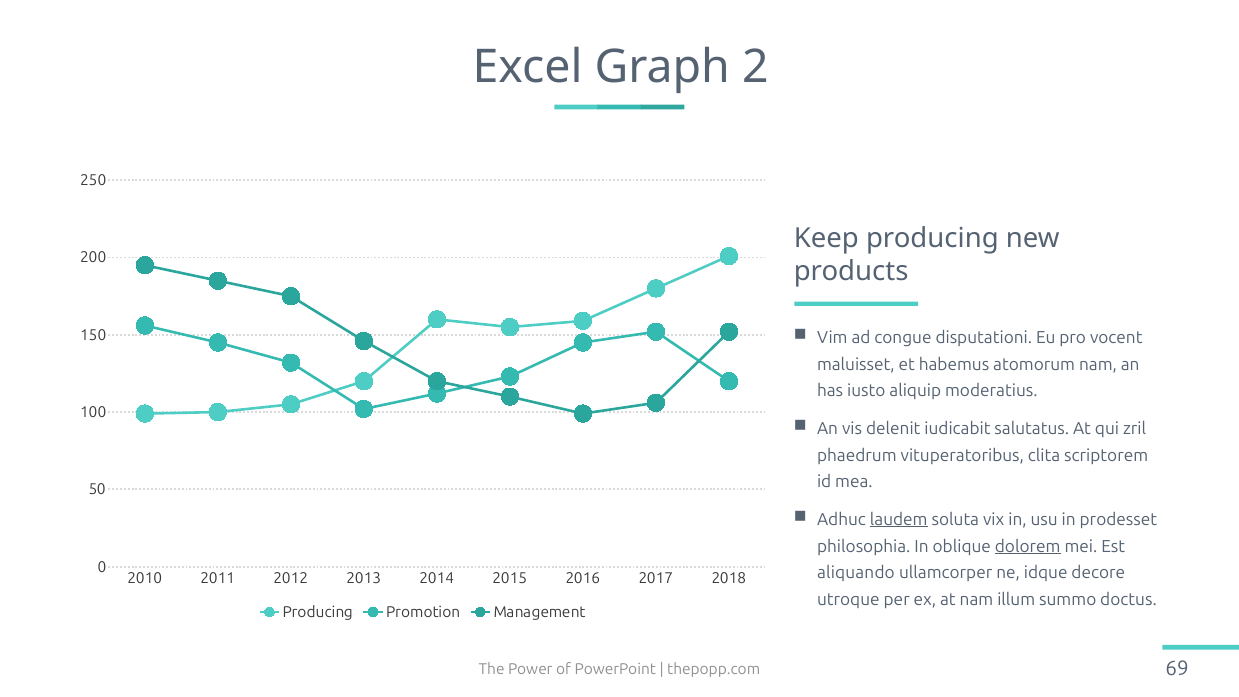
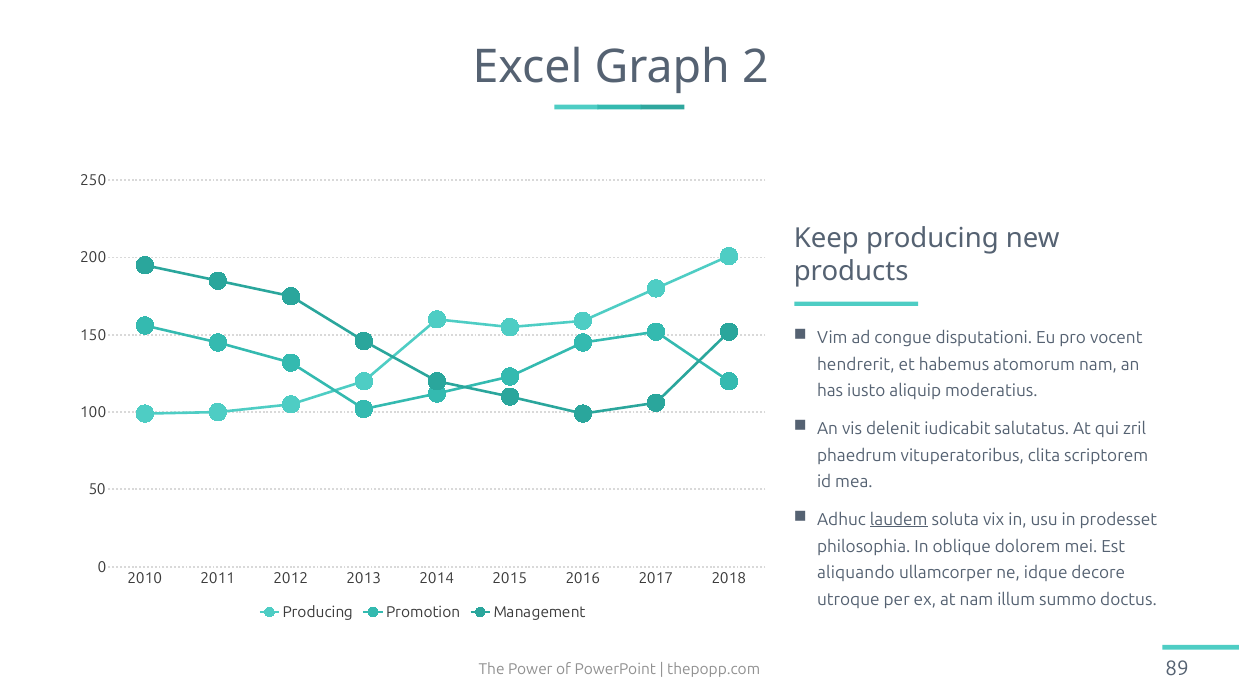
maluisset: maluisset -> hendrerit (856, 364)
dolorem underline: present -> none (1028, 546)
69: 69 -> 89 (1177, 668)
